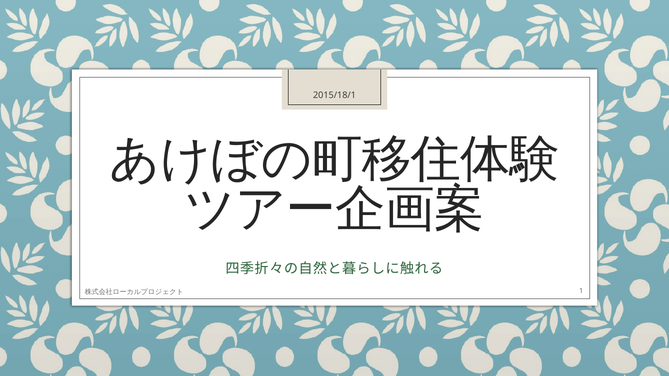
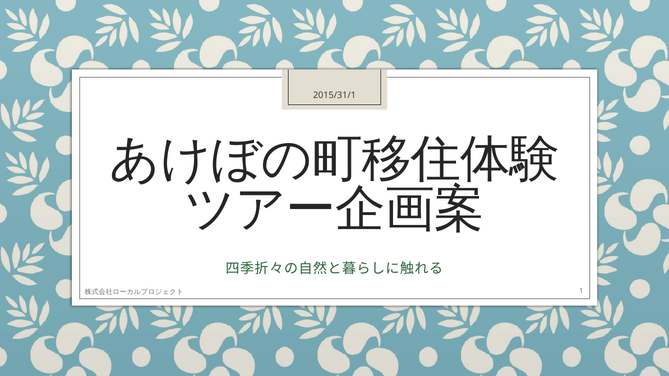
2015/18/1: 2015/18/1 -> 2015/31/1 (335, 95)
